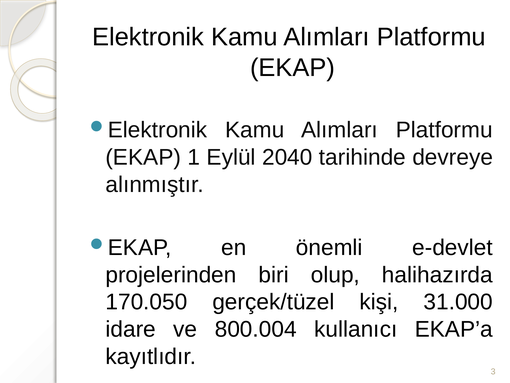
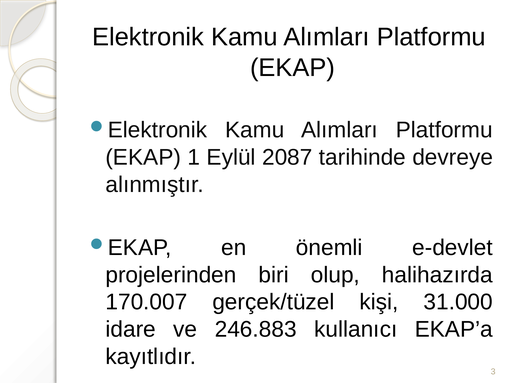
2040: 2040 -> 2087 (287, 157)
170.050: 170.050 -> 170.007 (146, 302)
800.004: 800.004 -> 246.883 (256, 329)
